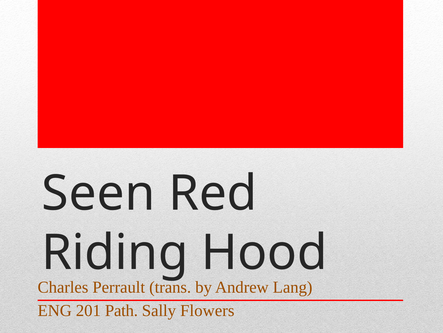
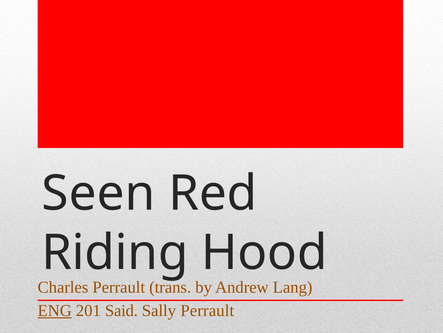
ENG underline: none -> present (55, 310)
Path: Path -> Said (121, 310)
Sally Flowers: Flowers -> Perrault (207, 310)
